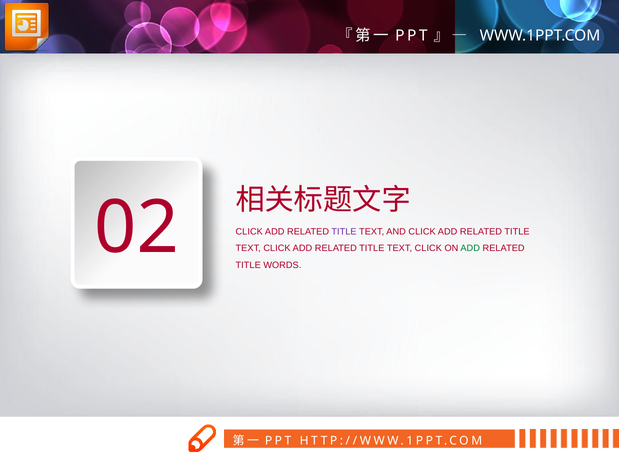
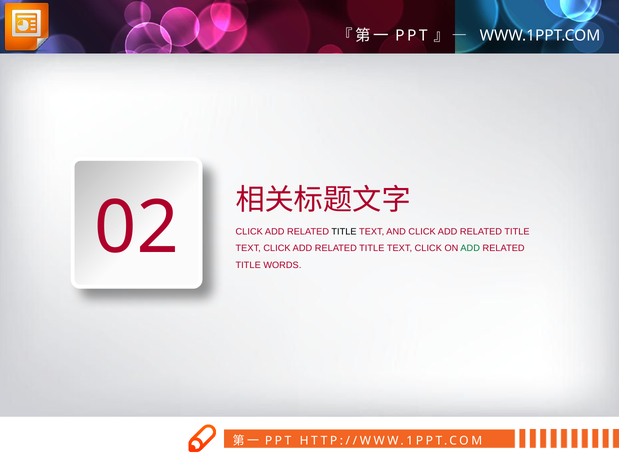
TITLE colour: purple -> black (344, 232)
